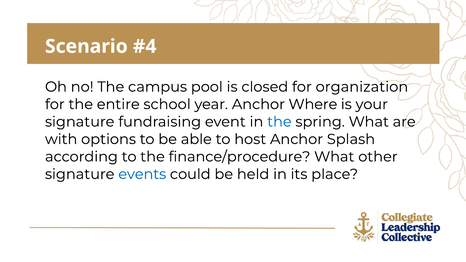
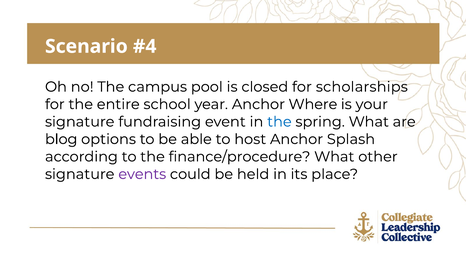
organization: organization -> scholarships (362, 87)
with: with -> blog (61, 139)
events colour: blue -> purple (142, 174)
